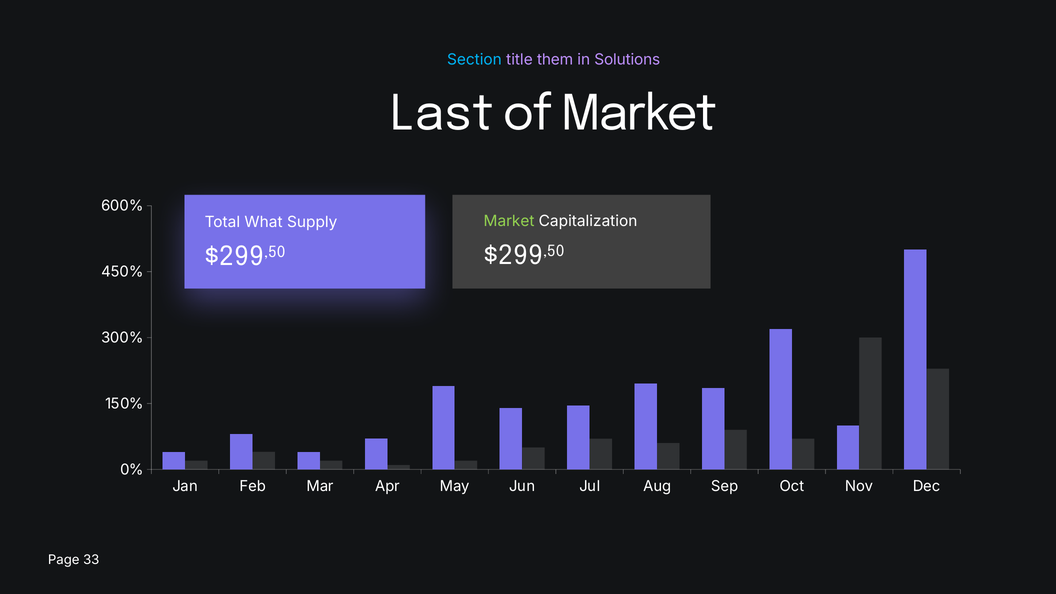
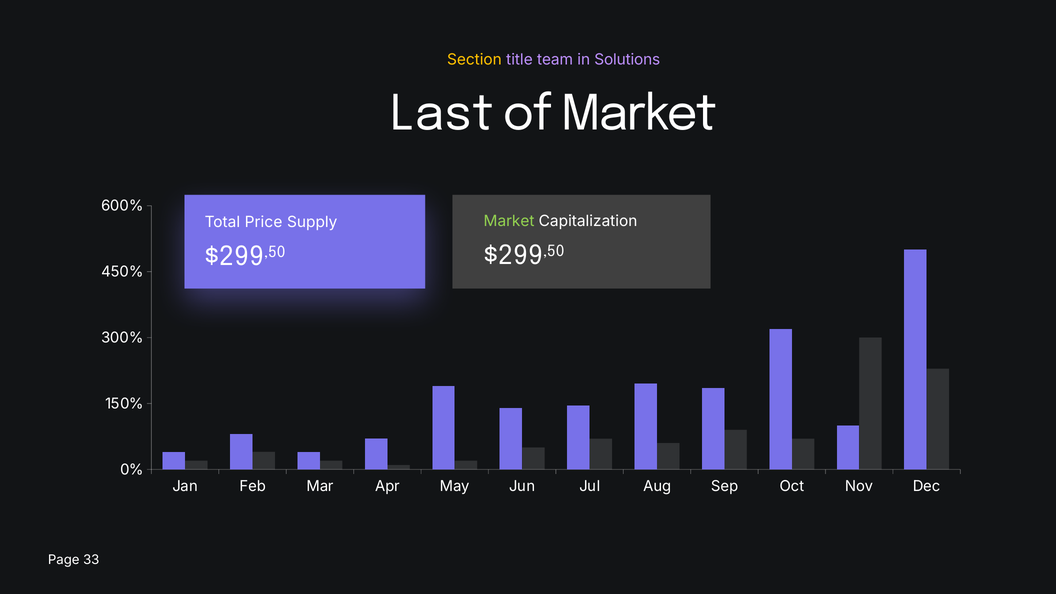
Section colour: light blue -> yellow (474, 60)
them: them -> team (555, 60)
What: What -> Price (263, 222)
